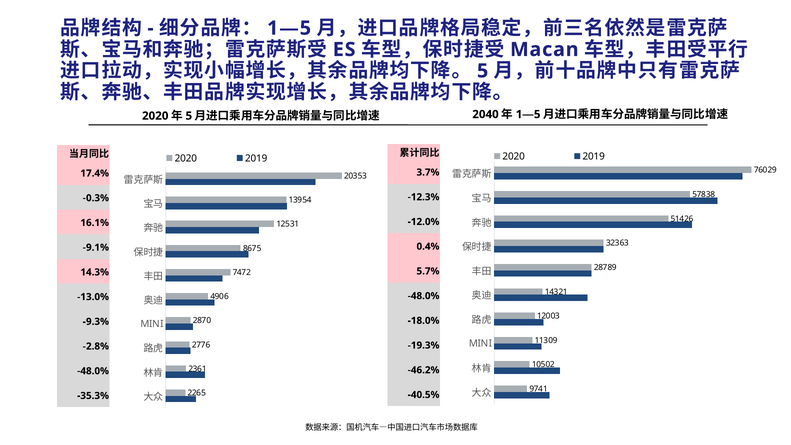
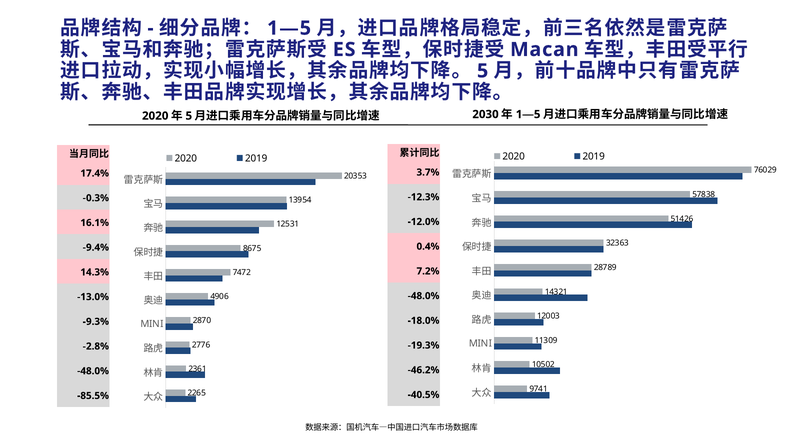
2040: 2040 -> 2030 (485, 114)
-9.1%: -9.1% -> -9.4% (96, 247)
5.7%: 5.7% -> 7.2% (428, 271)
-35.3%: -35.3% -> -85.5% (93, 396)
